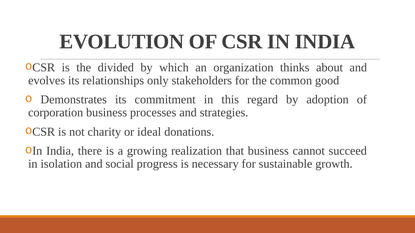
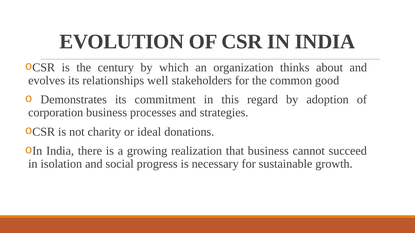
divided: divided -> century (116, 68)
only: only -> well (158, 81)
